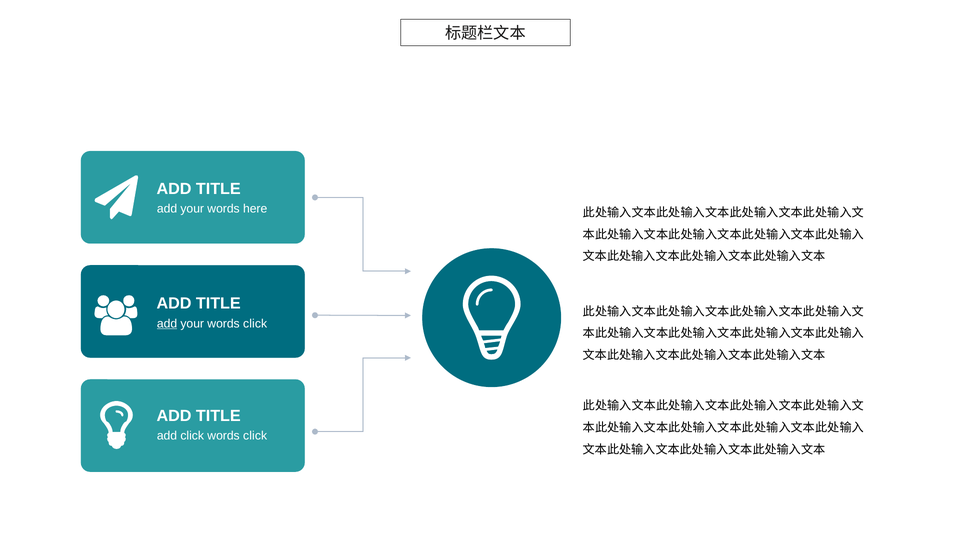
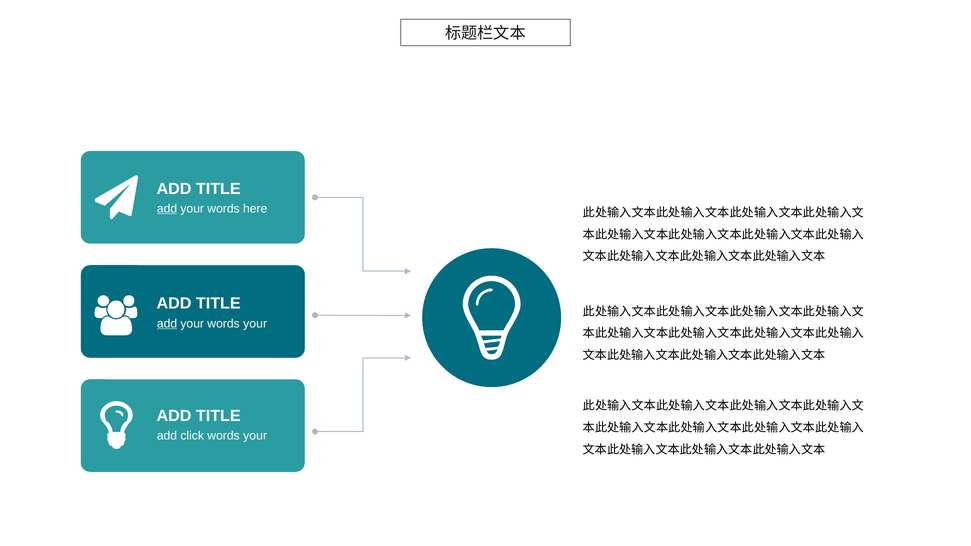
add underline: none -> present (167, 209)
your words click: click -> your (255, 324)
click: click -> your (255, 436)
